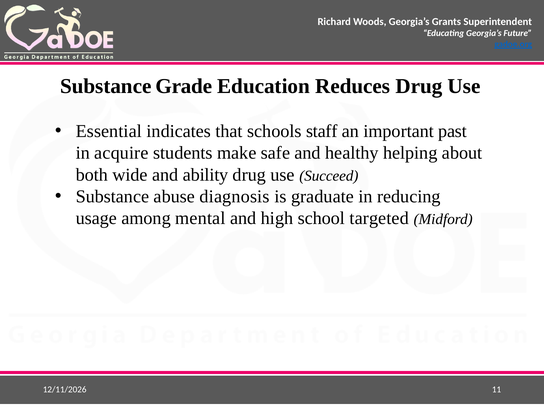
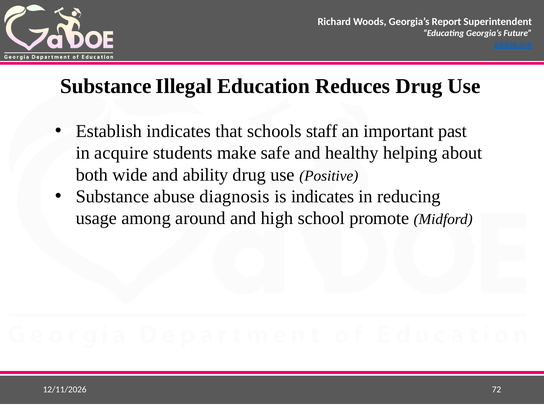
Grants: Grants -> Report (446, 22)
Grade: Grade -> Illegal (184, 86)
Essential: Essential -> Establish (109, 131)
Succeed: Succeed -> Positive (329, 176)
is graduate: graduate -> indicates (323, 196)
mental: mental -> around (201, 218)
targeted: targeted -> promote (379, 218)
11: 11 -> 72 (497, 390)
